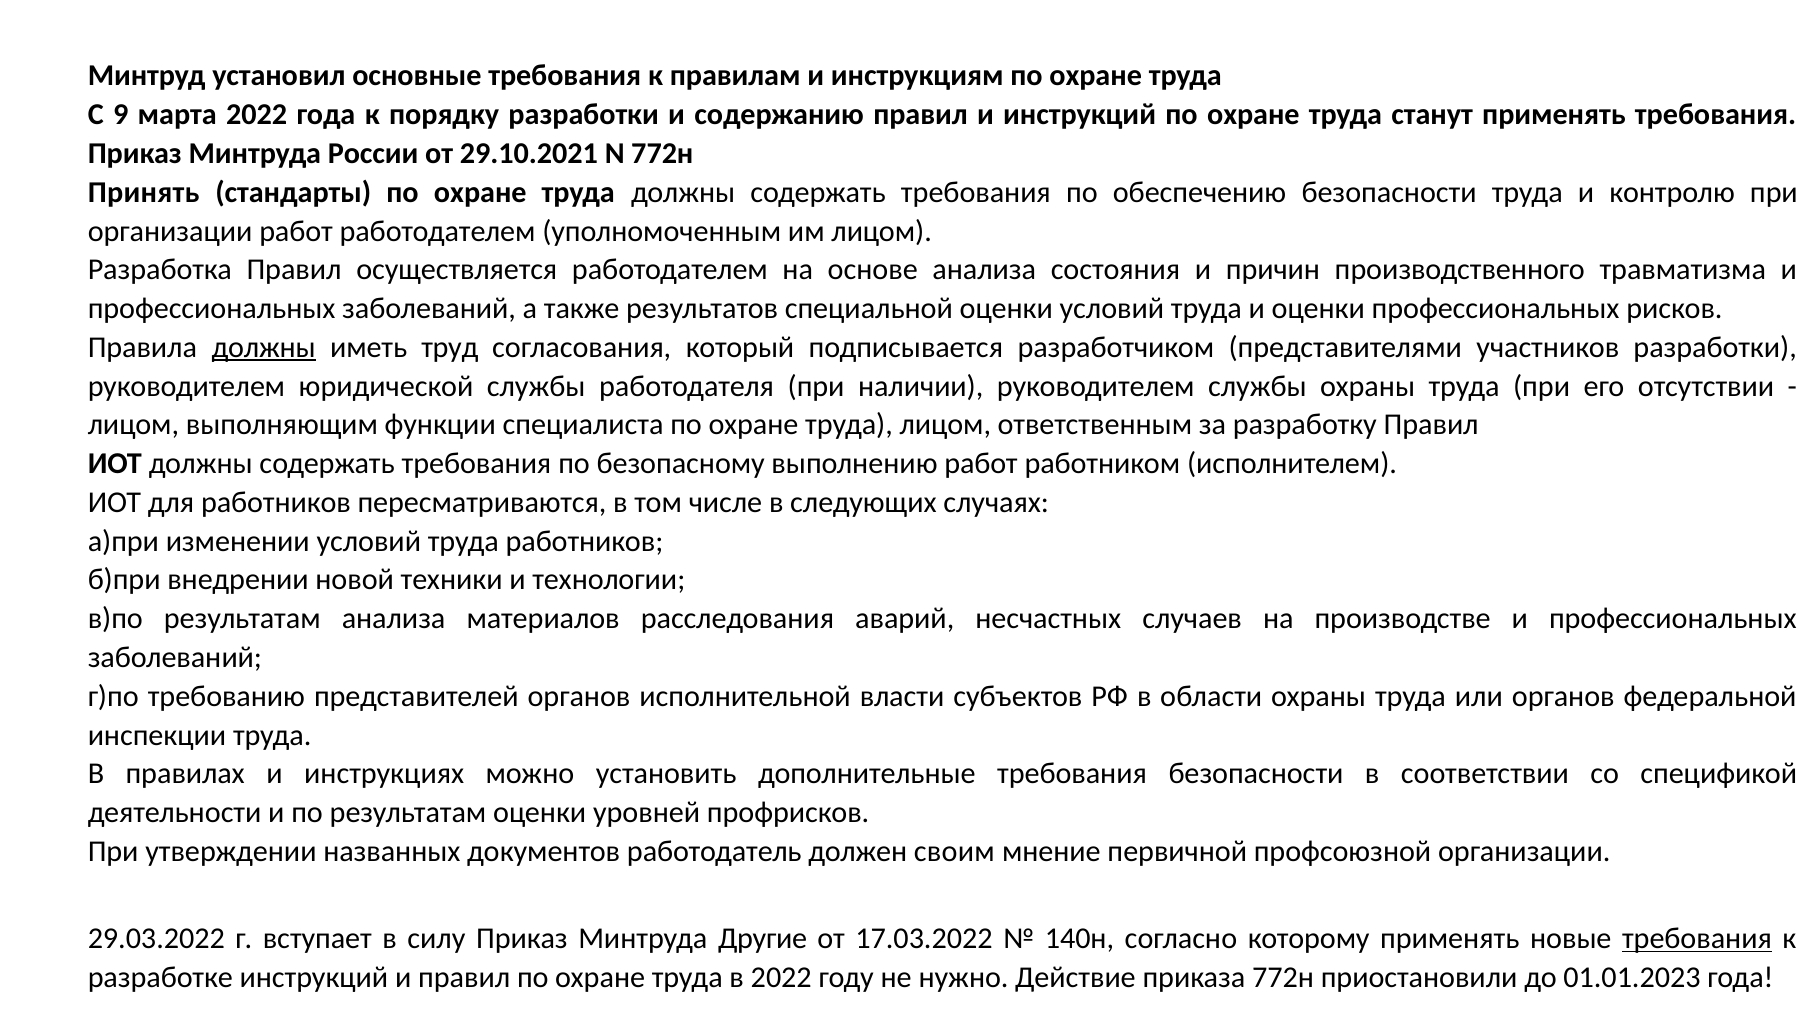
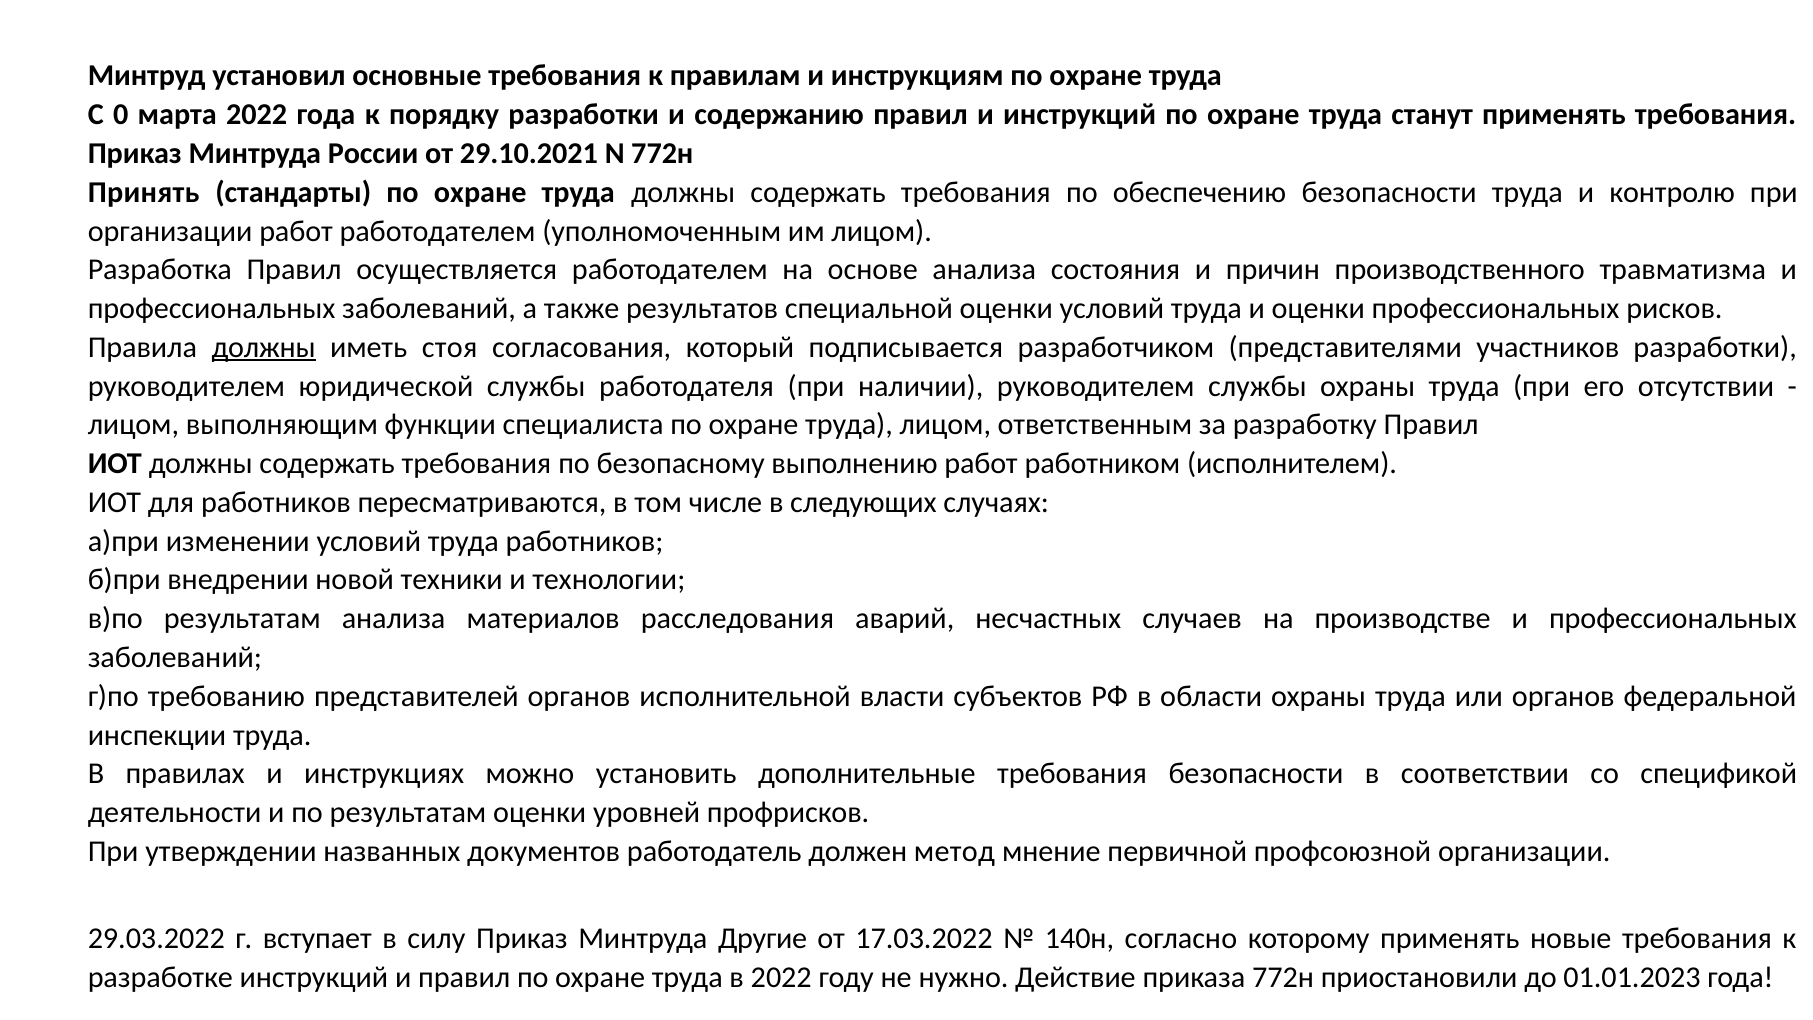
9: 9 -> 0 (121, 115)
труд: труд -> стоя (450, 347)
своим: своим -> метод (954, 851)
требования underline: present -> none (1697, 938)
